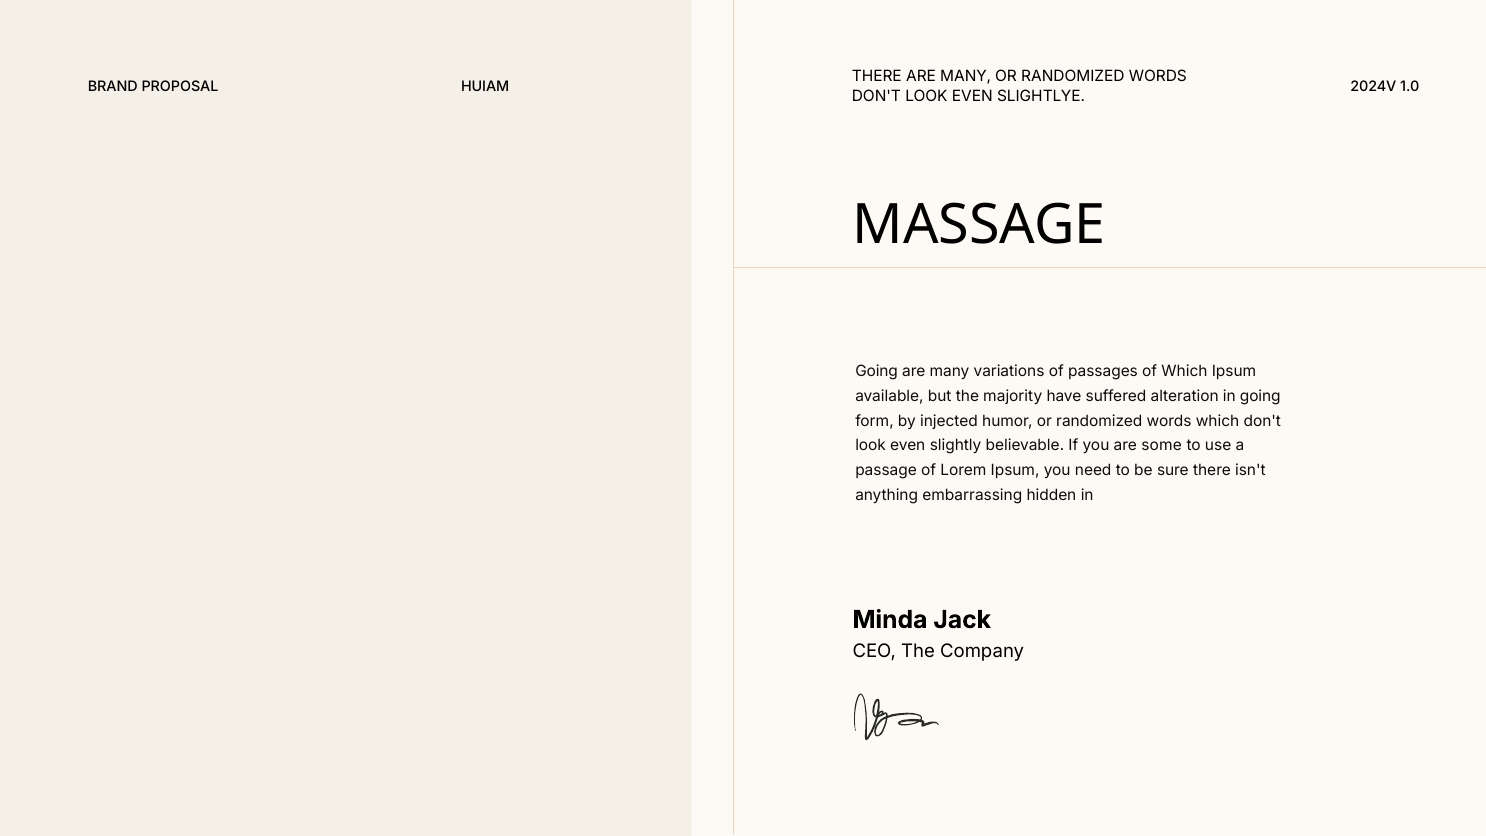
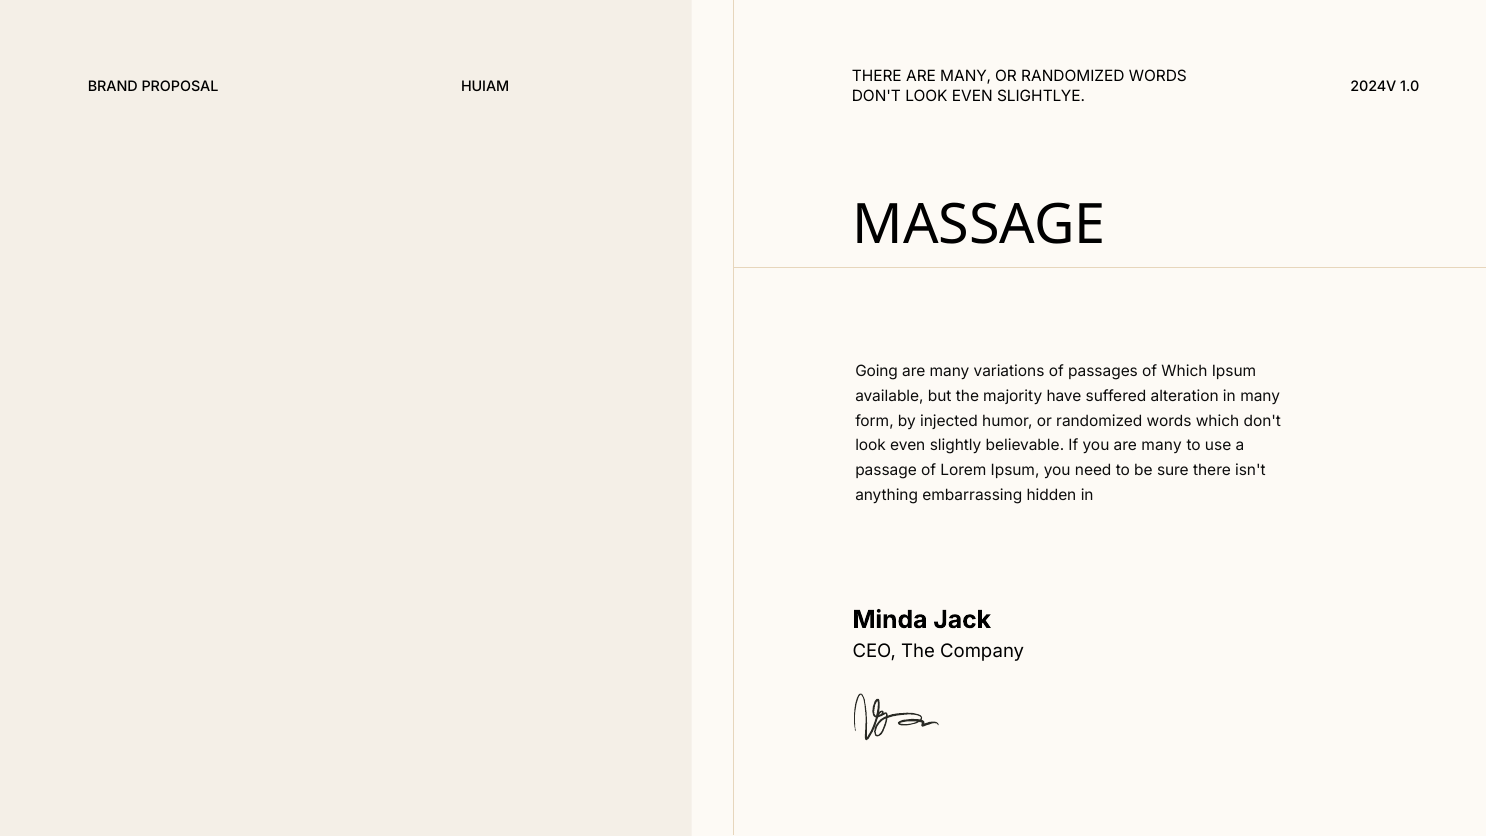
in going: going -> many (1260, 396)
you are some: some -> many (1162, 446)
